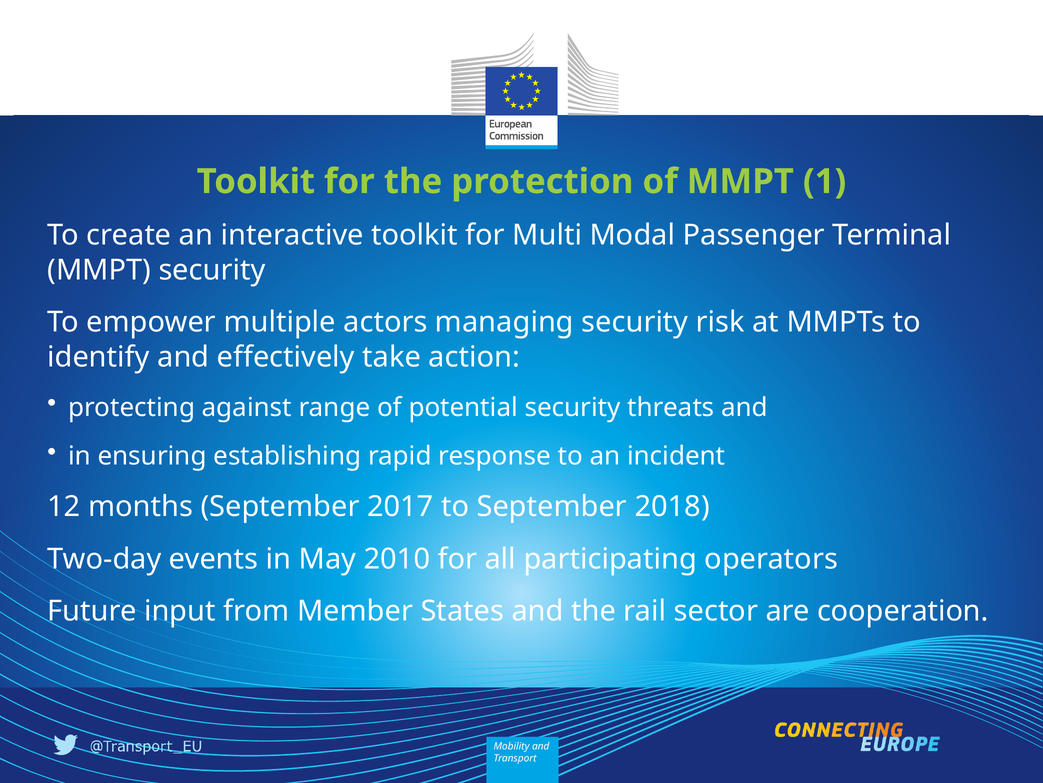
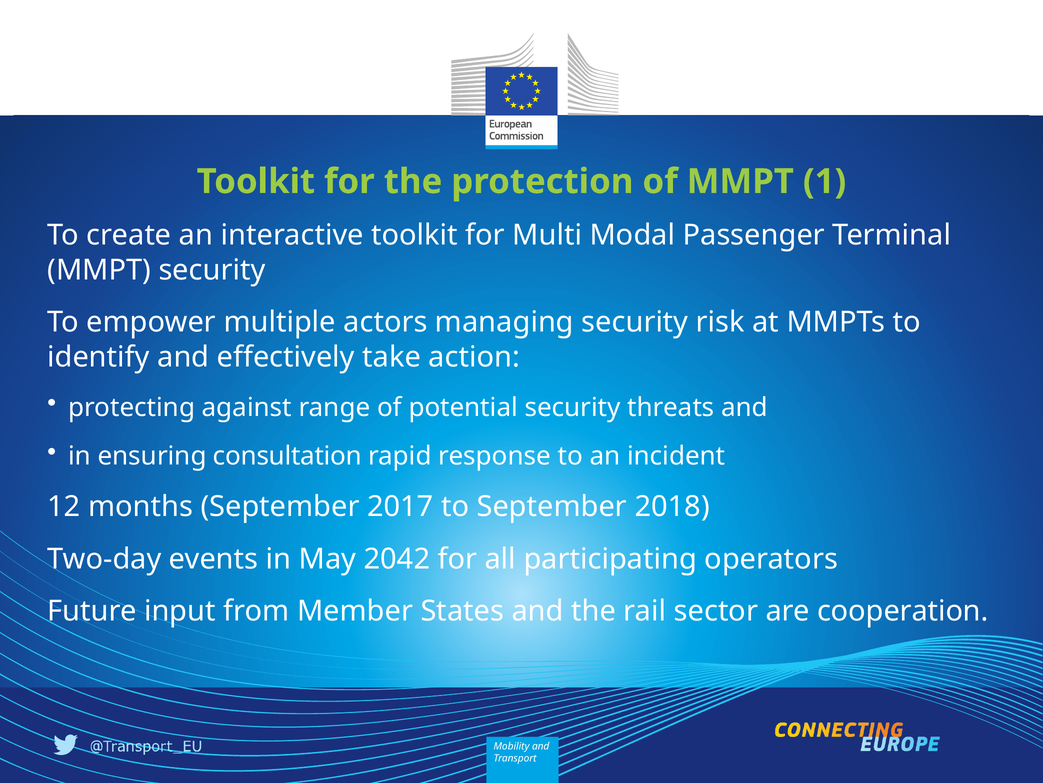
establishing: establishing -> consultation (287, 456)
2010: 2010 -> 2042 (397, 559)
